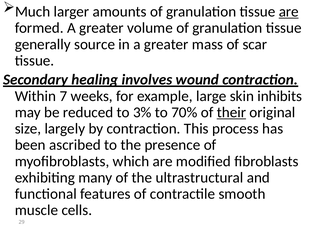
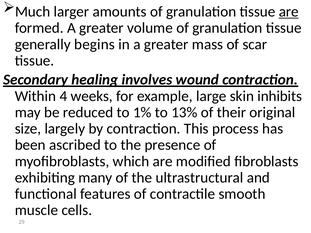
source: source -> begins (95, 44)
7: 7 -> 4 (63, 96)
3%: 3% -> 1% (142, 112)
70%: 70% -> 13% (184, 112)
their underline: present -> none (231, 112)
